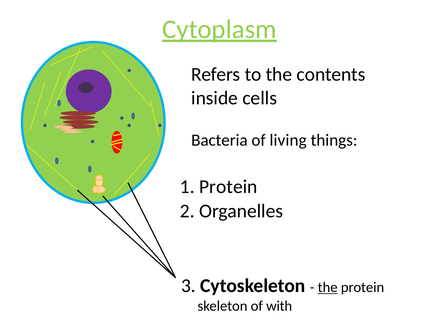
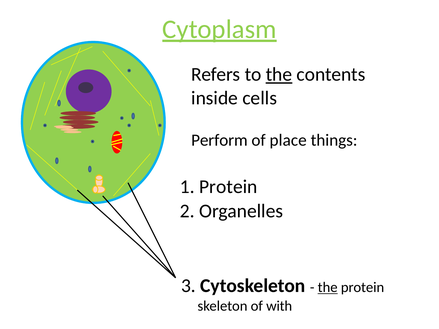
the underline: none -> present (279, 75)
Bacteria: Bacteria -> Perform (219, 140)
living: living -> place (288, 140)
